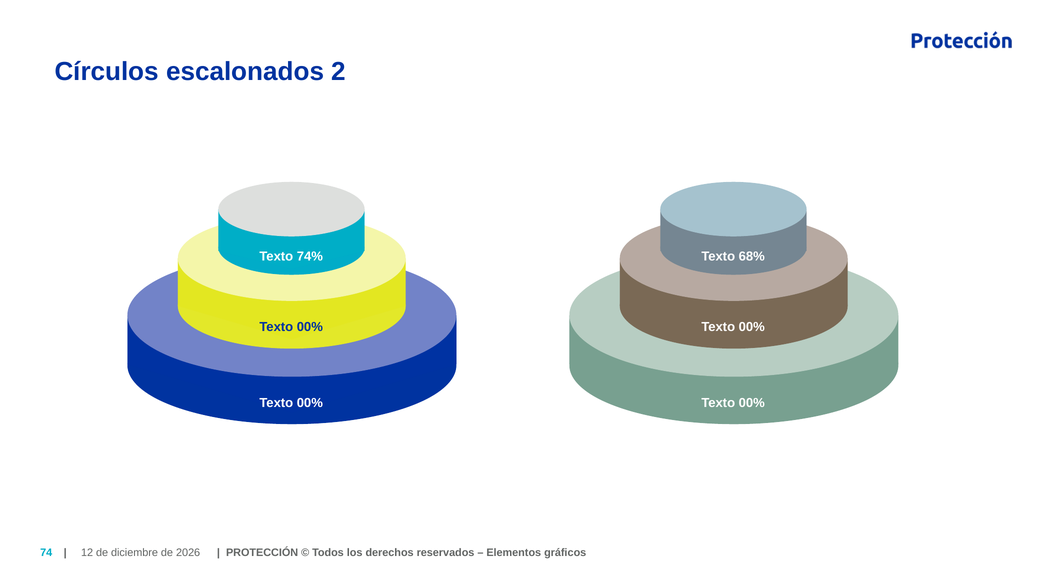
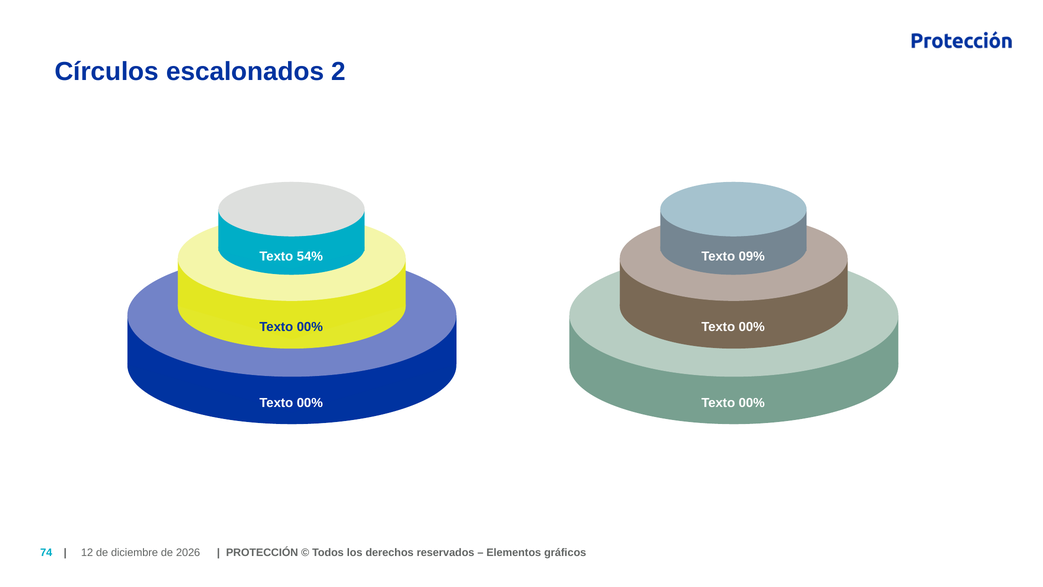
74%: 74% -> 54% (310, 256)
68%: 68% -> 09% (752, 256)
